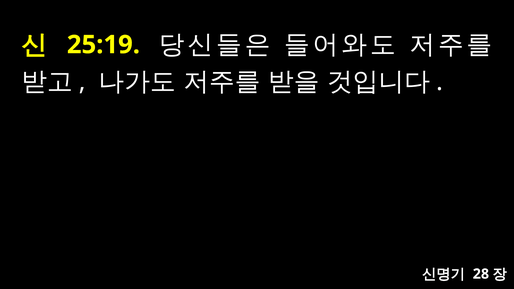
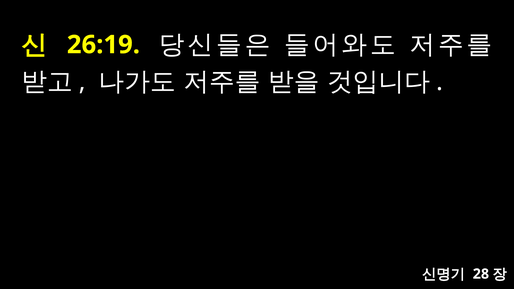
25:19: 25:19 -> 26:19 (103, 45)
